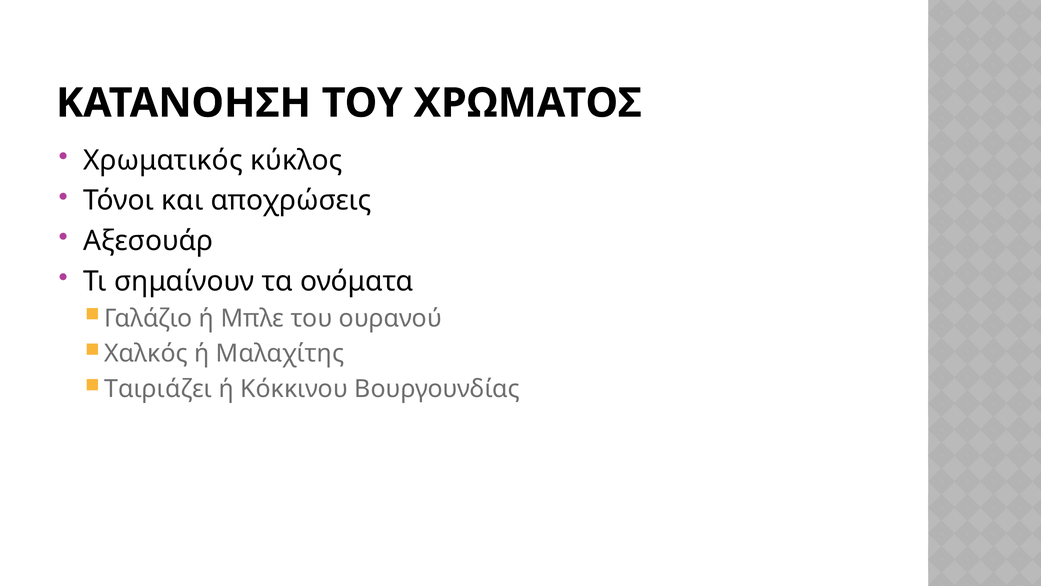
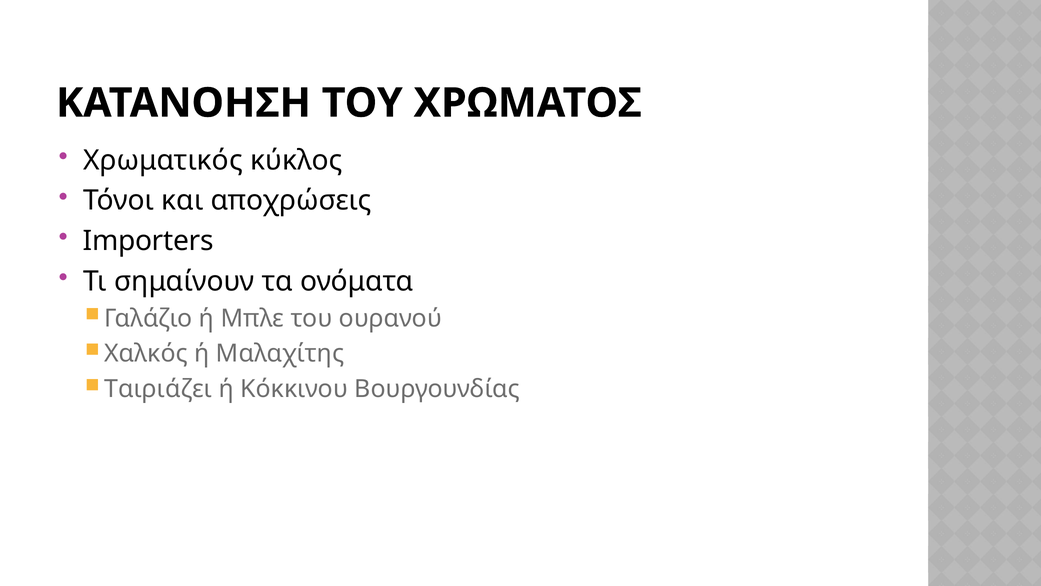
Αξεσουάρ: Αξεσουάρ -> Importers (148, 241)
